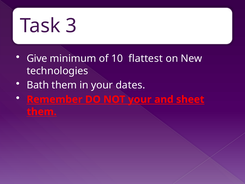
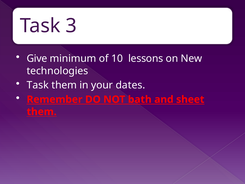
flattest: flattest -> lessons (146, 58)
Bath: Bath -> Task (38, 85)
NOT your: your -> bath (140, 99)
